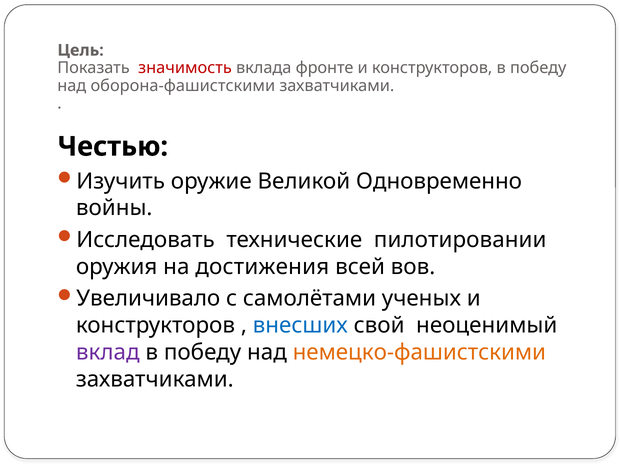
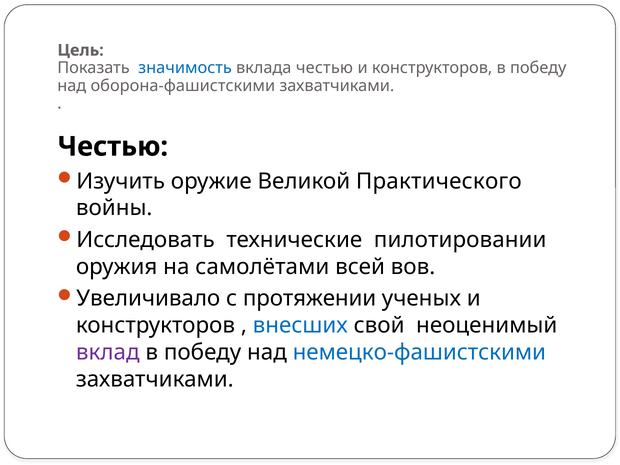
значимость colour: red -> blue (185, 68)
вклада фронте: фронте -> честью (324, 68)
Одновременно: Одновременно -> Практического (439, 181)
достижения: достижения -> самолётами (262, 267)
самолётами: самолётами -> протяжении (310, 299)
немецко-фашистскими colour: orange -> blue (419, 352)
